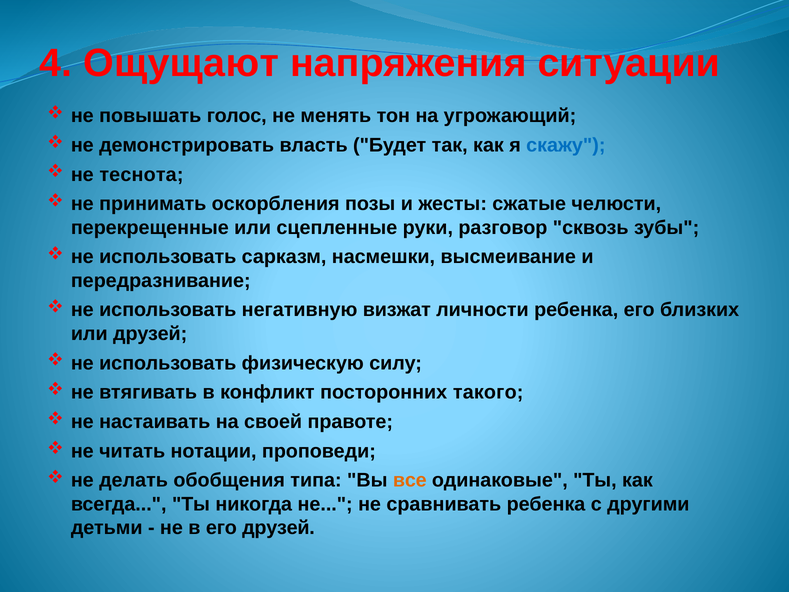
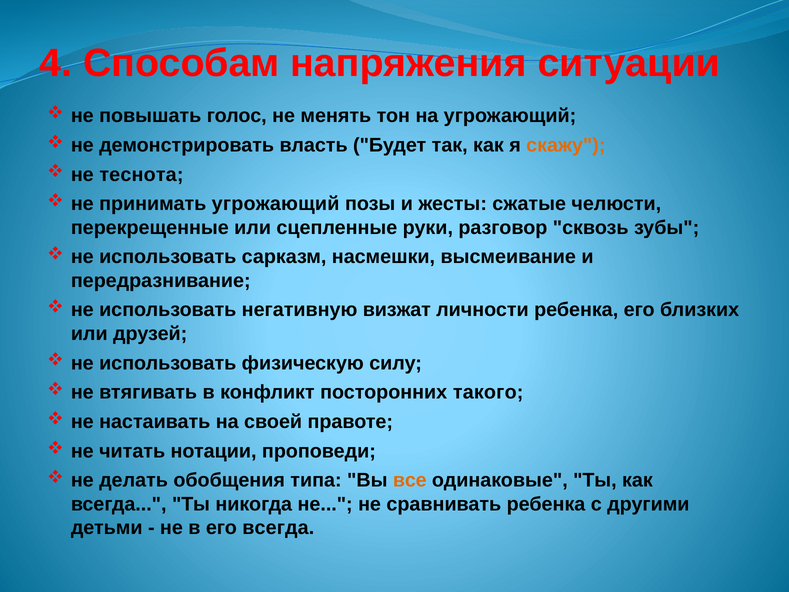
Ощущают: Ощущают -> Способам (181, 63)
скажу colour: blue -> orange (566, 145)
принимать оскорбления: оскорбления -> угрожающий (276, 204)
его друзей: друзей -> всегда (278, 528)
